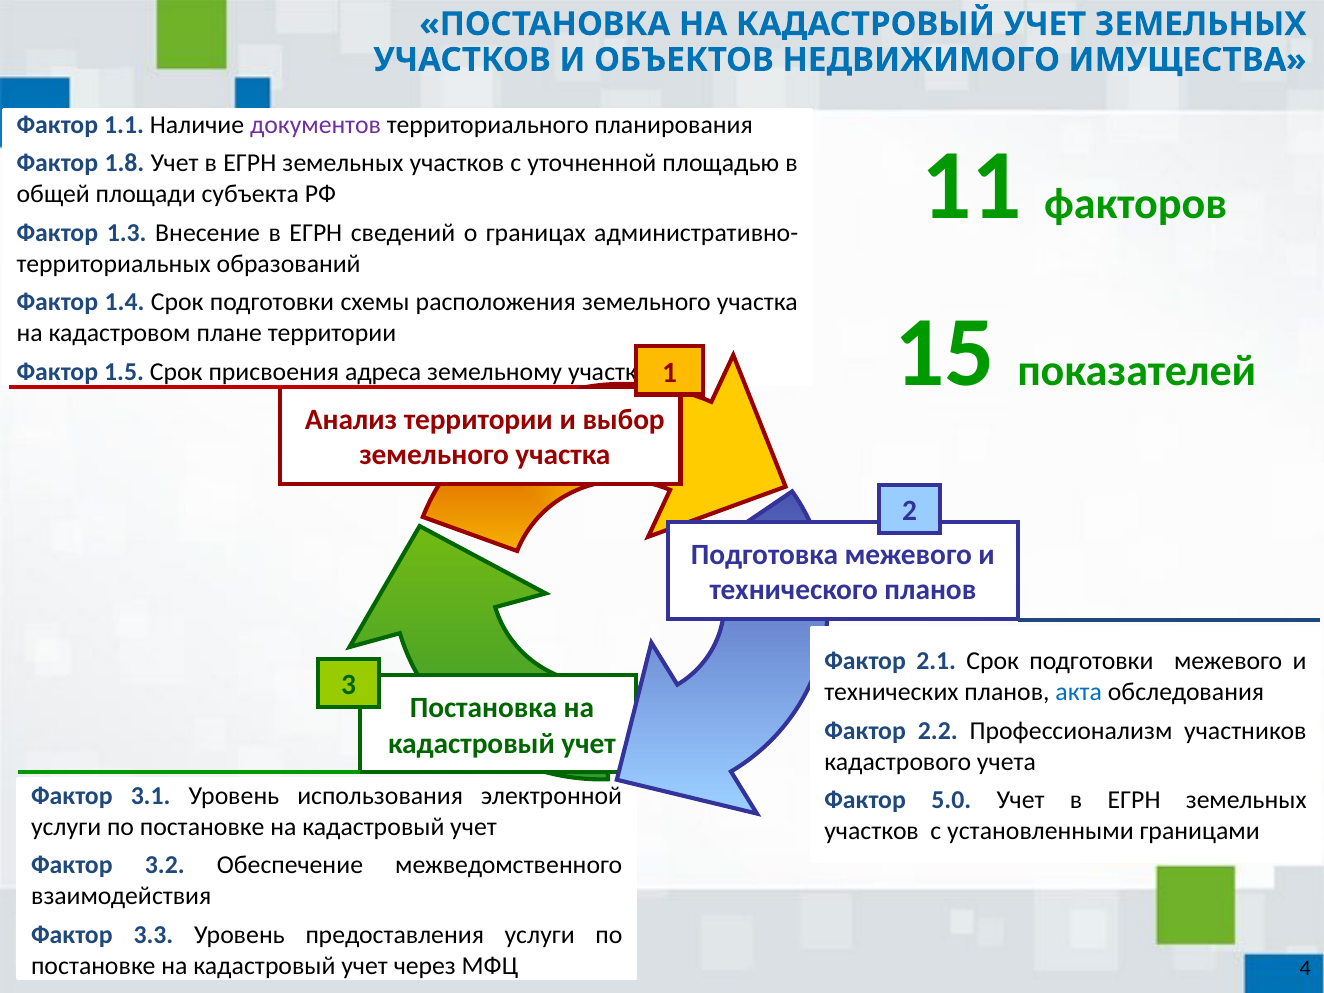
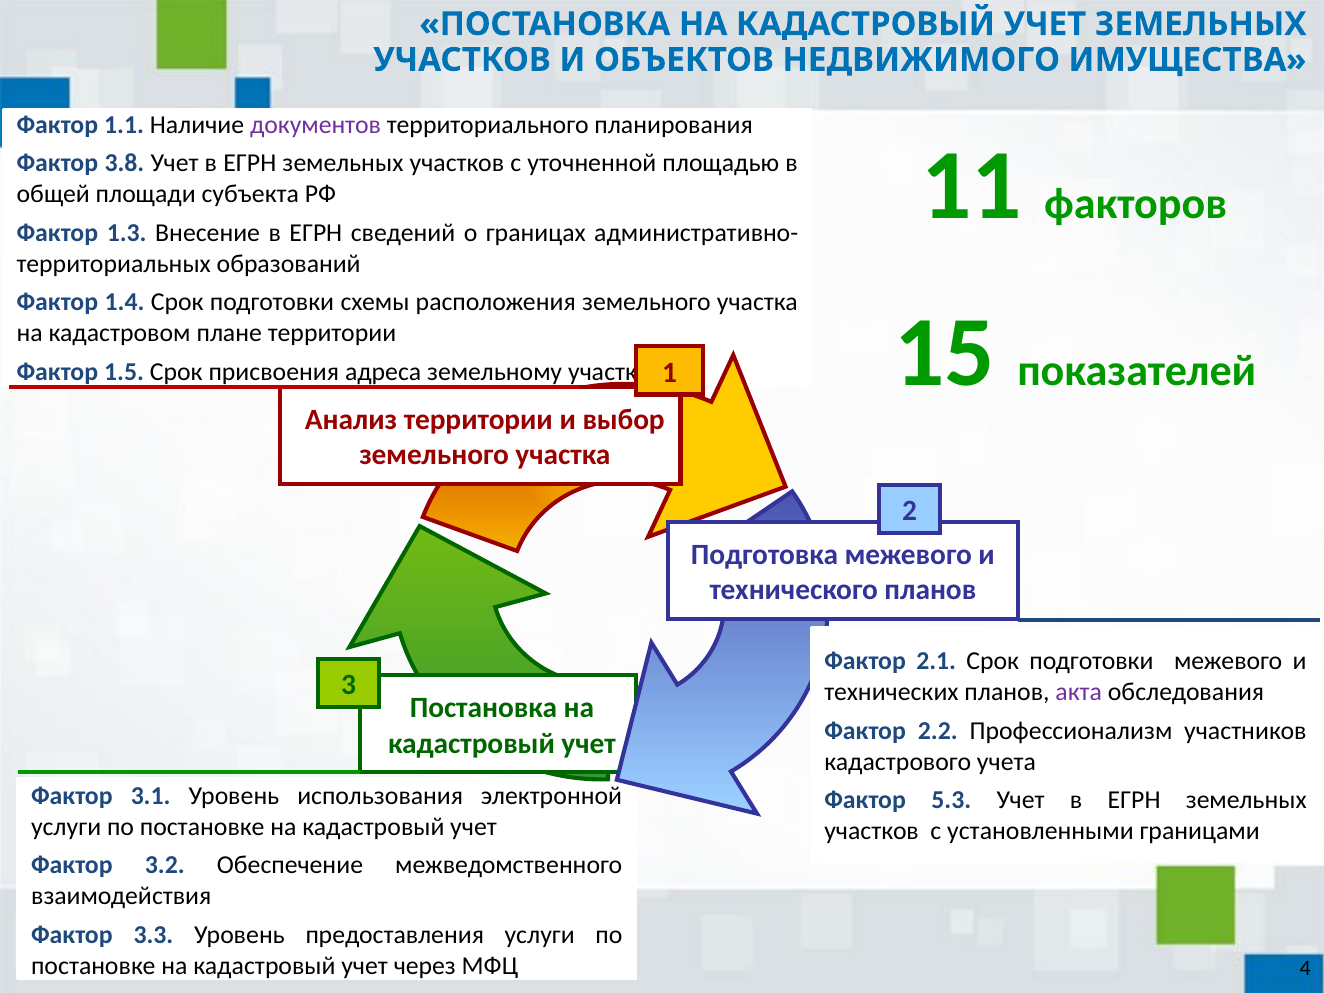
1.8: 1.8 -> 3.8 (124, 163)
акта colour: blue -> purple (1079, 692)
5.0: 5.0 -> 5.3 (951, 800)
